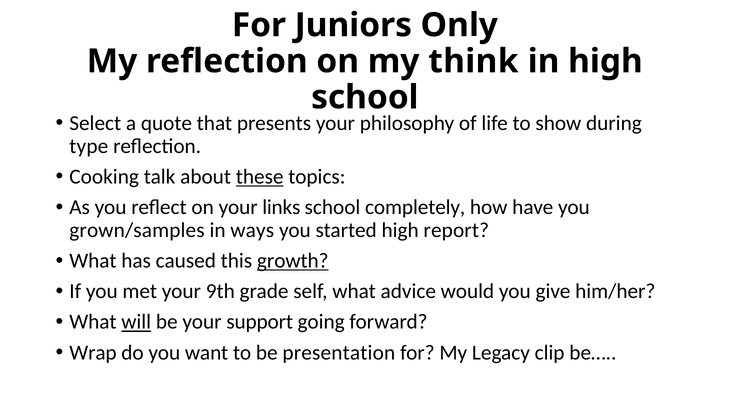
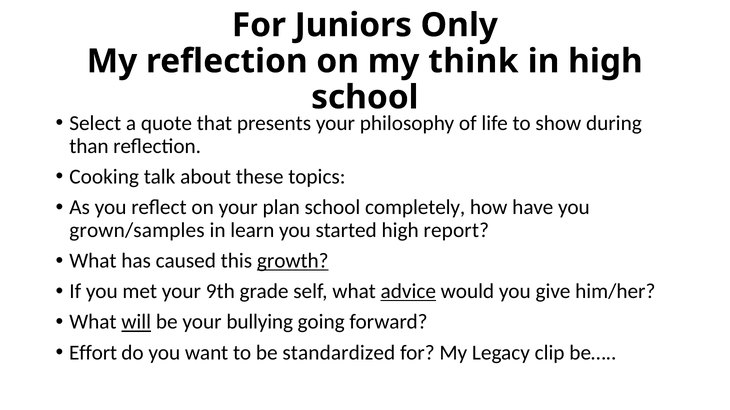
type: type -> than (89, 146)
these underline: present -> none (260, 177)
links: links -> plan (281, 208)
ways: ways -> learn (252, 231)
advice underline: none -> present (408, 292)
support: support -> bullying (260, 322)
Wrap: Wrap -> Effort (93, 353)
presentation: presentation -> standardized (339, 353)
